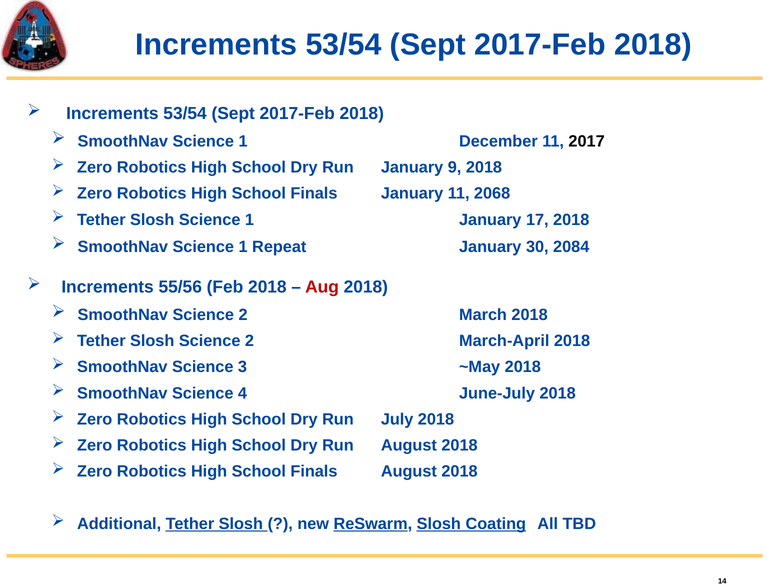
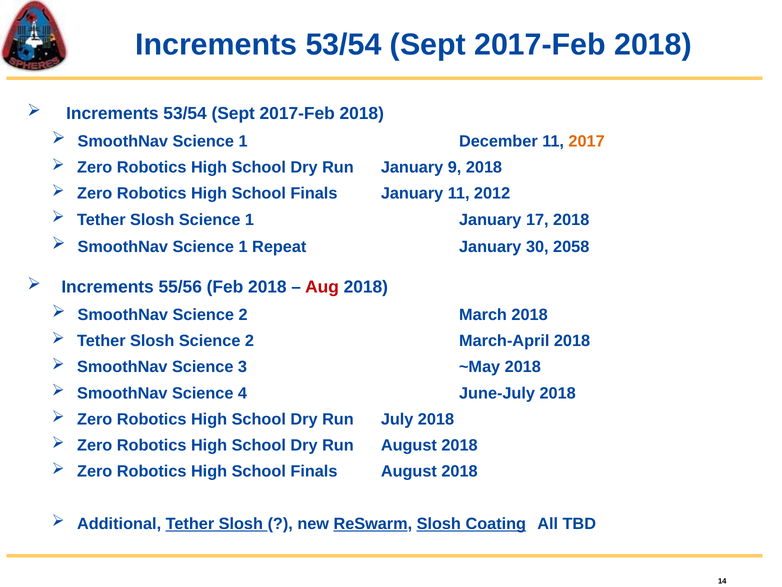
2017 colour: black -> orange (587, 141)
2068: 2068 -> 2012 (492, 193)
2084: 2084 -> 2058 (571, 247)
